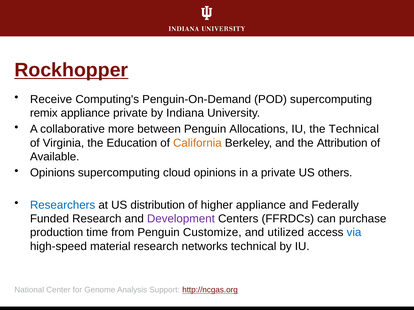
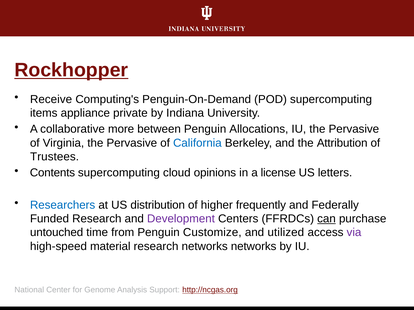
remix: remix -> items (44, 113)
IU the Technical: Technical -> Pervasive (354, 129)
Virginia the Education: Education -> Pervasive (132, 143)
California colour: orange -> blue (197, 143)
Available: Available -> Trustees (55, 157)
Opinions: Opinions -> Contents (52, 173)
a private: private -> license (278, 173)
others: others -> letters (335, 173)
higher appliance: appliance -> frequently (261, 205)
can underline: none -> present (327, 219)
production: production -> untouched (57, 233)
via colour: blue -> purple (354, 233)
networks technical: technical -> networks (254, 247)
